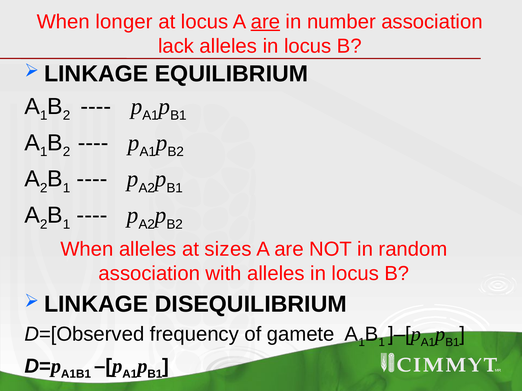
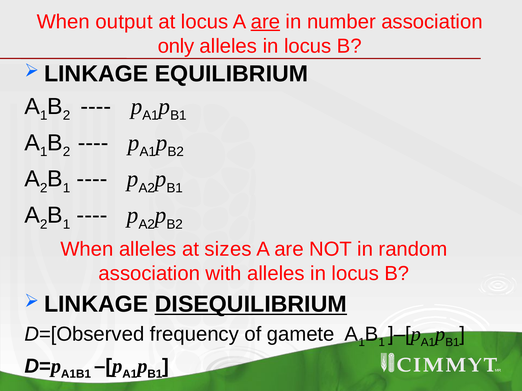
longer: longer -> output (124, 22)
lack: lack -> only (176, 46)
DISEQUILIBRIUM underline: none -> present (251, 305)
